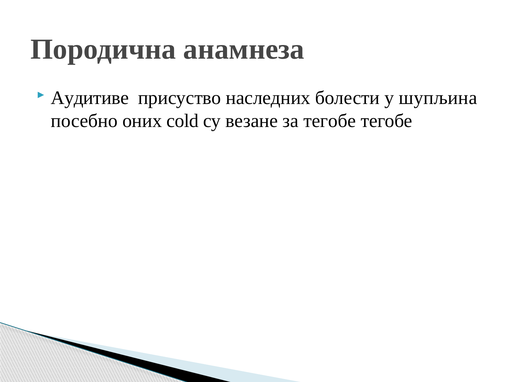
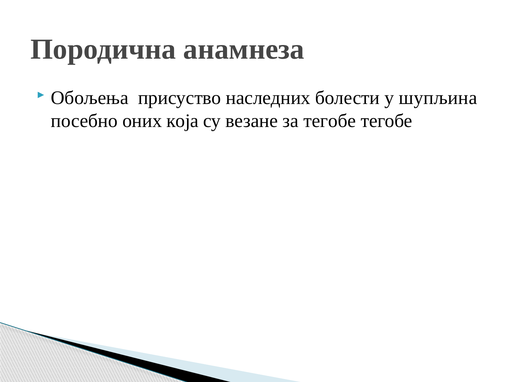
Аудитиве: Аудитиве -> Обољења (90, 98)
cold: cold -> која (183, 121)
